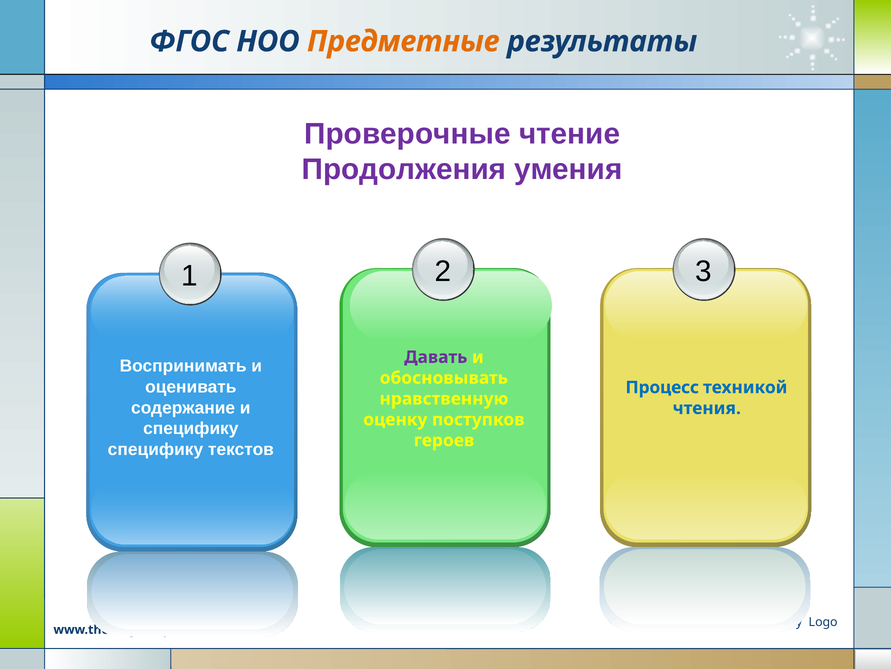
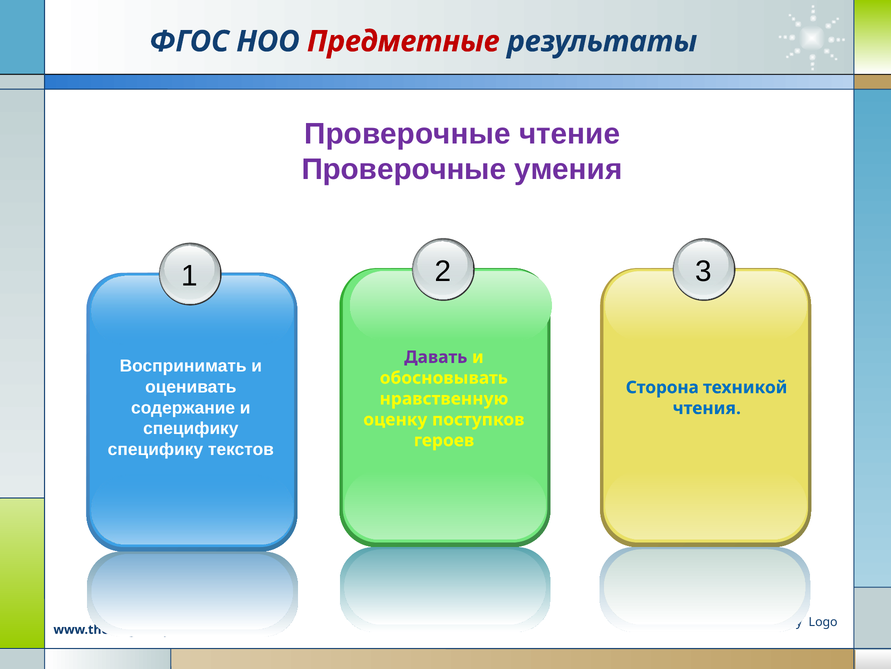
Предметные colour: orange -> red (403, 41)
Продолжения: Продолжения -> Проверочные (404, 169)
Процесс: Процесс -> Сторона (662, 387)
